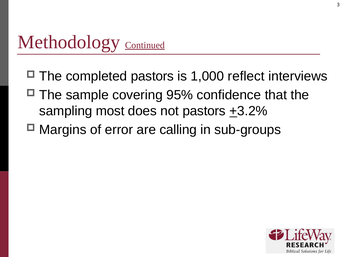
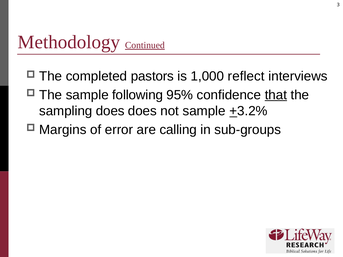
covering: covering -> following (138, 95)
that underline: none -> present (276, 95)
sampling most: most -> does (110, 111)
not pastors: pastors -> sample (204, 111)
